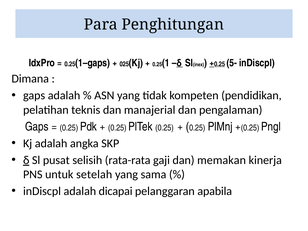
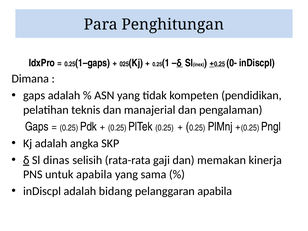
5-: 5- -> 0- (232, 63)
pusat: pusat -> dinas (56, 160)
untuk setelah: setelah -> apabila (94, 174)
dicapai: dicapai -> bidang (115, 191)
